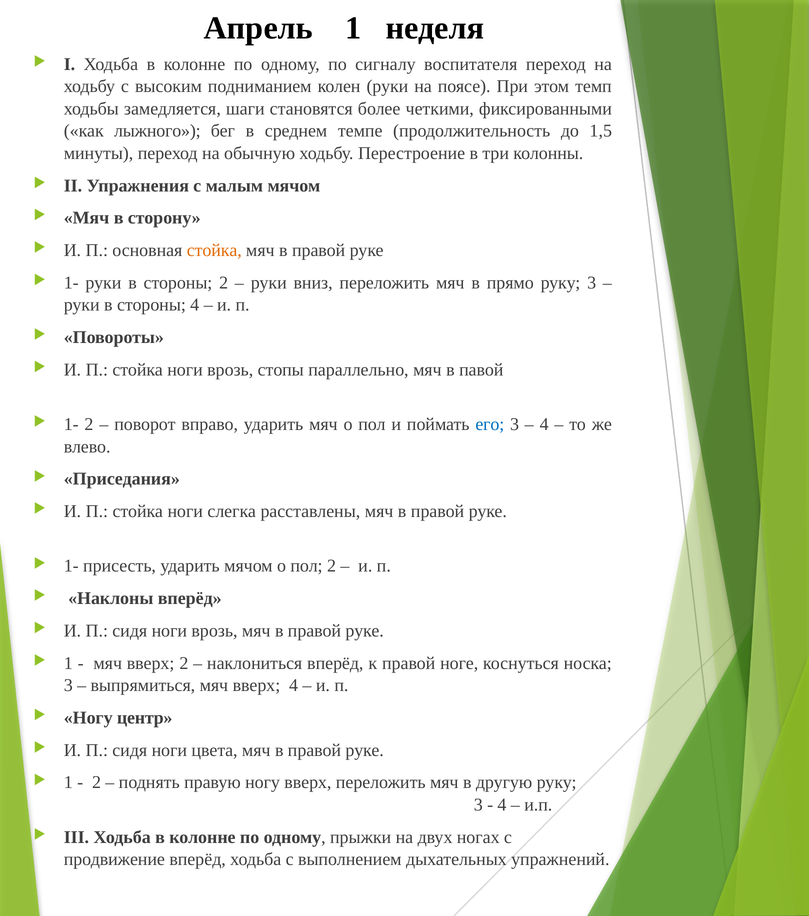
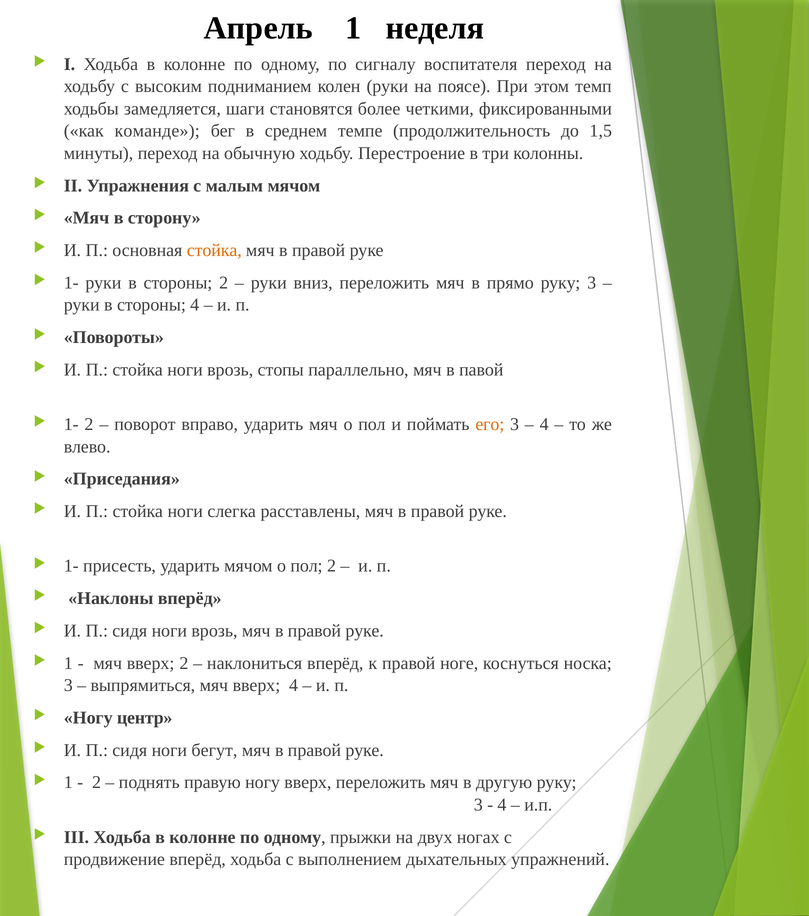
лыжного: лыжного -> команде (157, 131)
его colour: blue -> orange (490, 424)
цвета: цвета -> бегут (214, 750)
